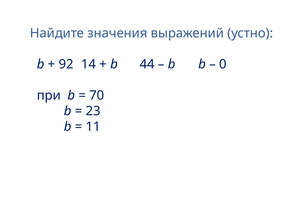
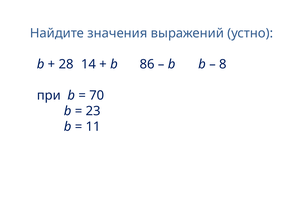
92: 92 -> 28 (66, 65)
44: 44 -> 86 (147, 65)
0: 0 -> 8 (223, 65)
